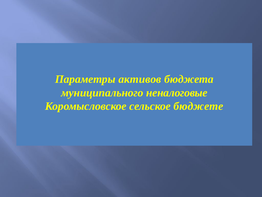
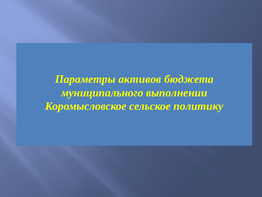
неналоговые: неналоговые -> выполнении (177, 92)
бюджете: бюджете -> политику (198, 106)
